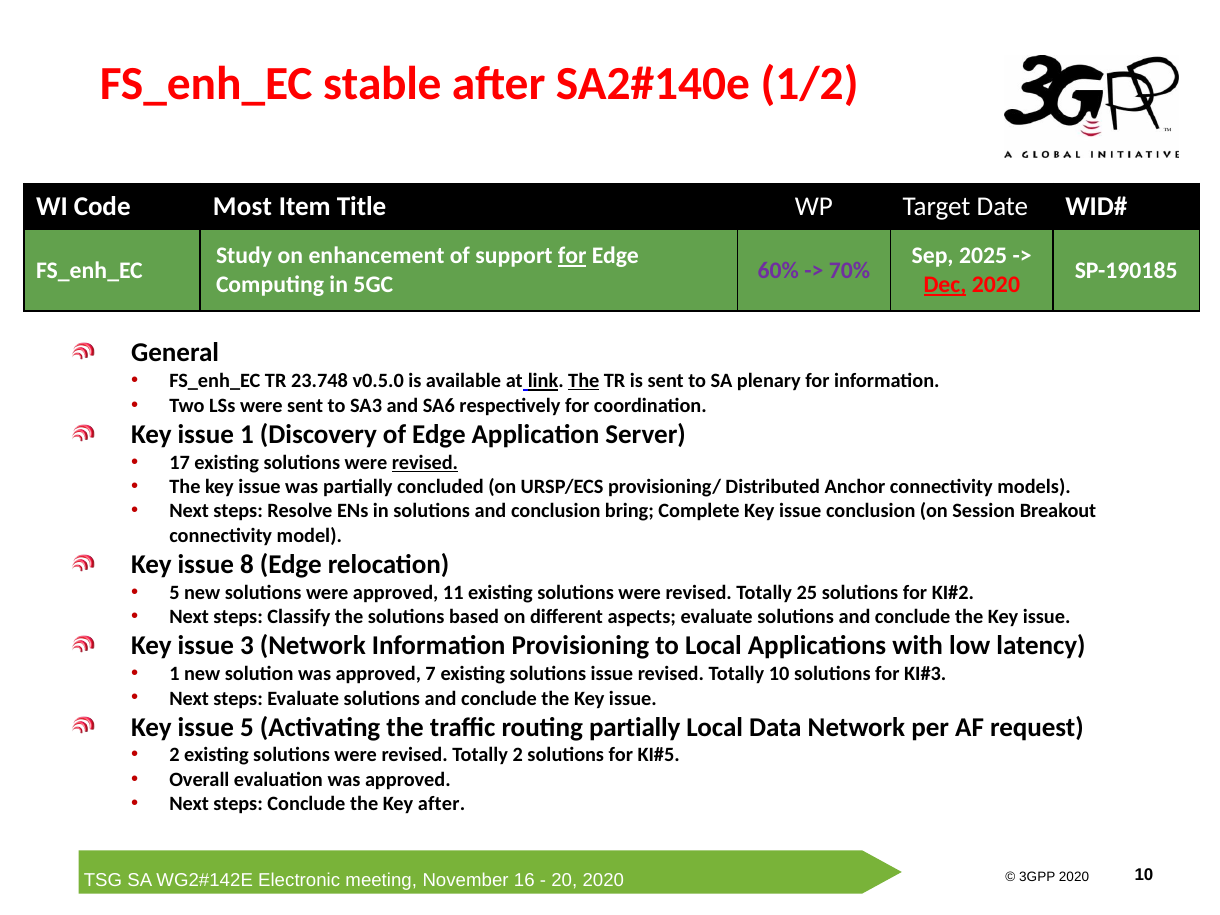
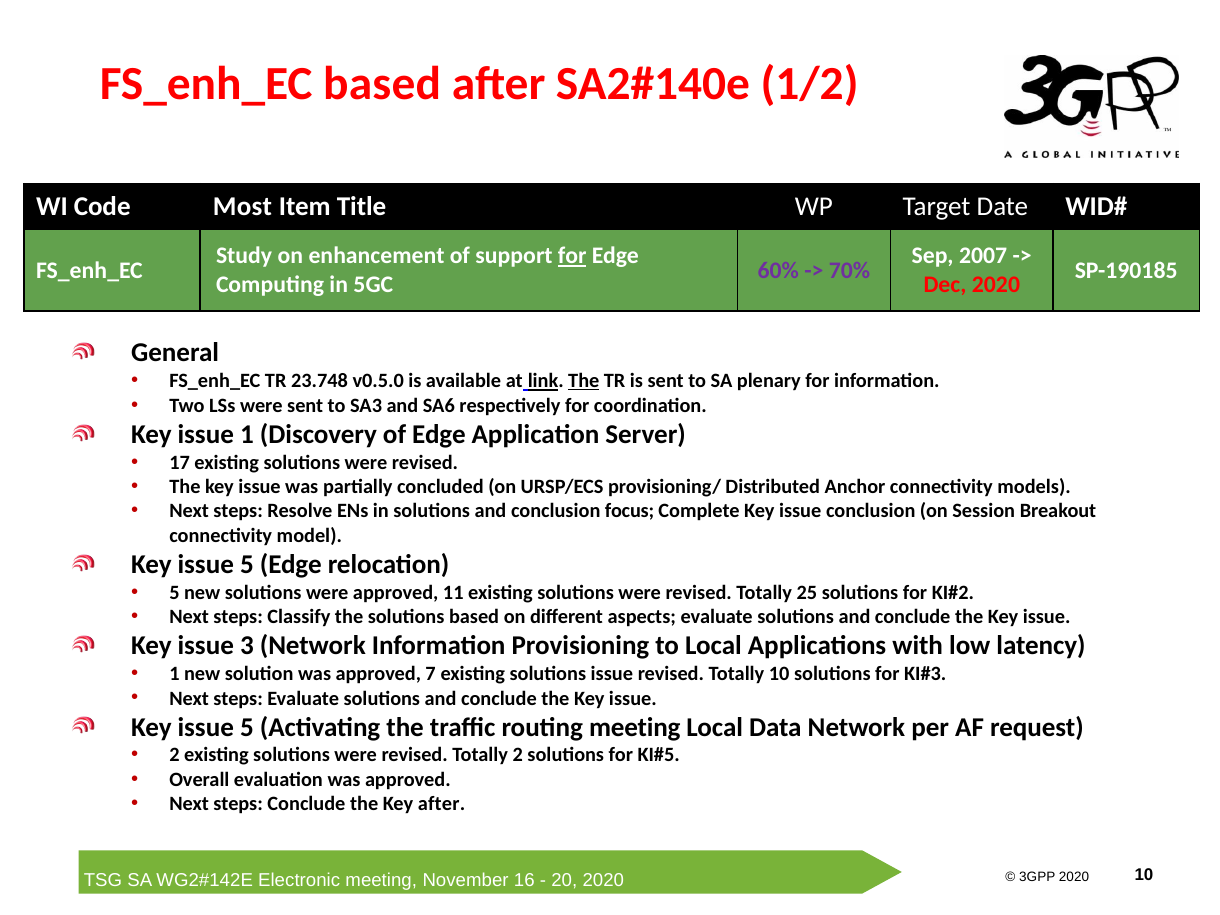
FS_enh_EC stable: stable -> based (382, 84)
2025: 2025 -> 2007 (983, 256)
Dec underline: present -> none (945, 285)
revised underline: present -> none (425, 462)
bring: bring -> focus (630, 511)
8: 8 -> 5 (247, 565)
routing partially: partially -> meeting (635, 727)
